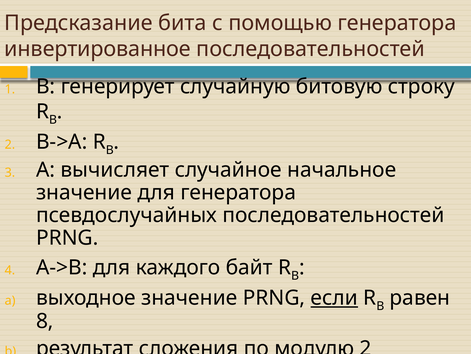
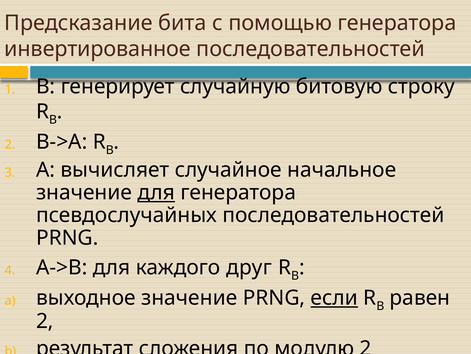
для underline: none -> present (156, 192)
байт: байт -> друг (249, 267)
8: 8 -> 2 (45, 321)
